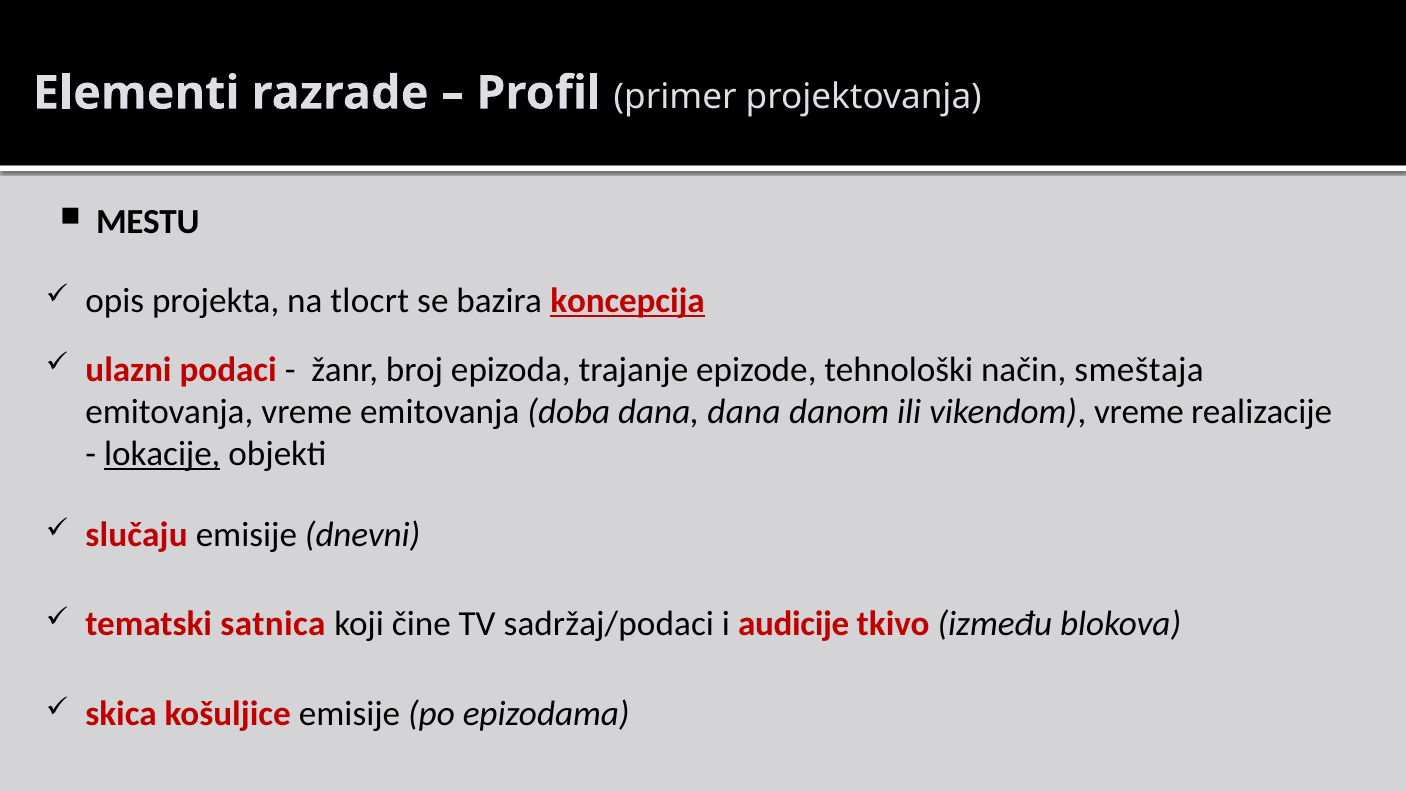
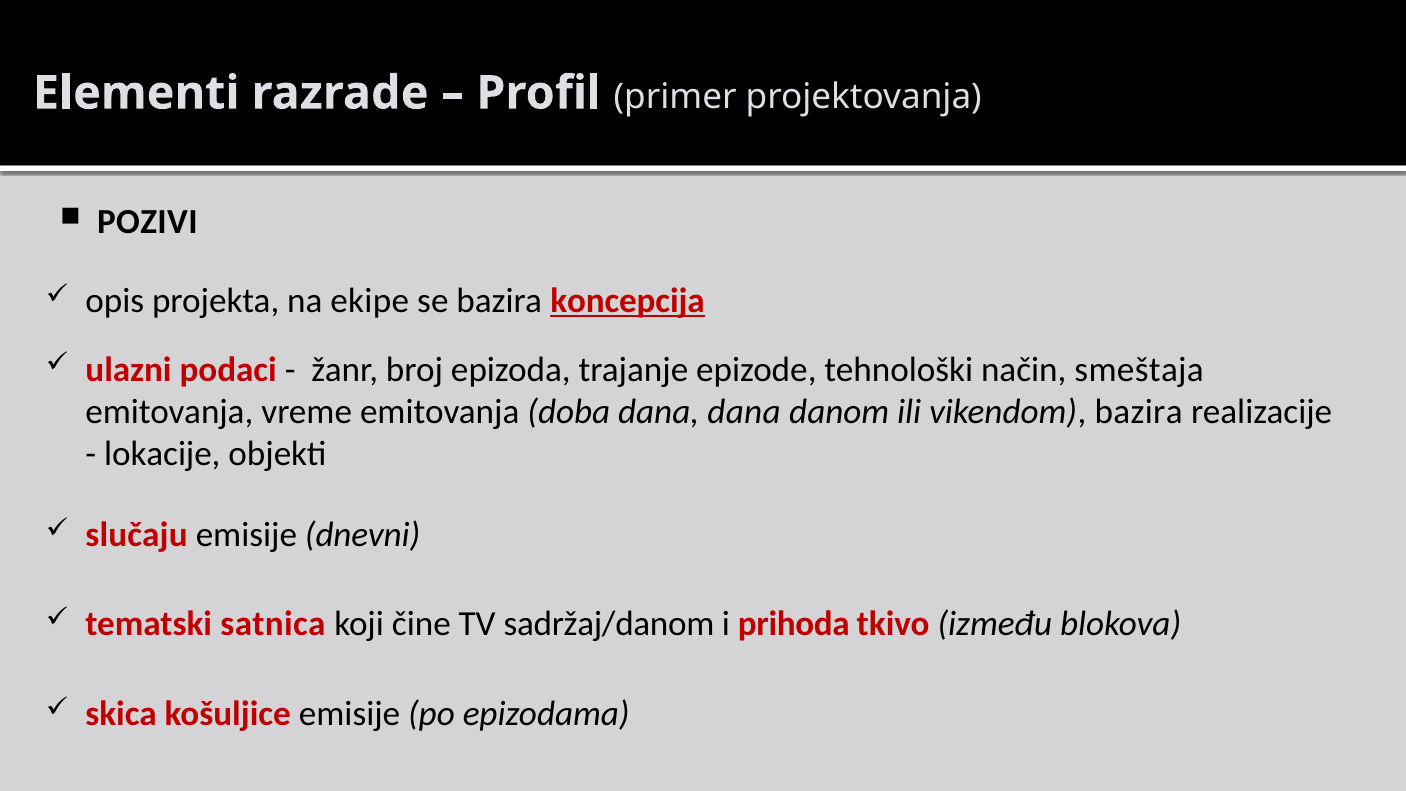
MESTU: MESTU -> POZIVI (147, 222)
tlocrt: tlocrt -> ekipe (370, 301)
vikendom vreme: vreme -> bazira (1139, 412)
lokacije underline: present -> none (162, 454)
sadržaj/podaci: sadržaj/podaci -> sadržaj/danom (609, 624)
audicije: audicije -> prihoda (794, 624)
